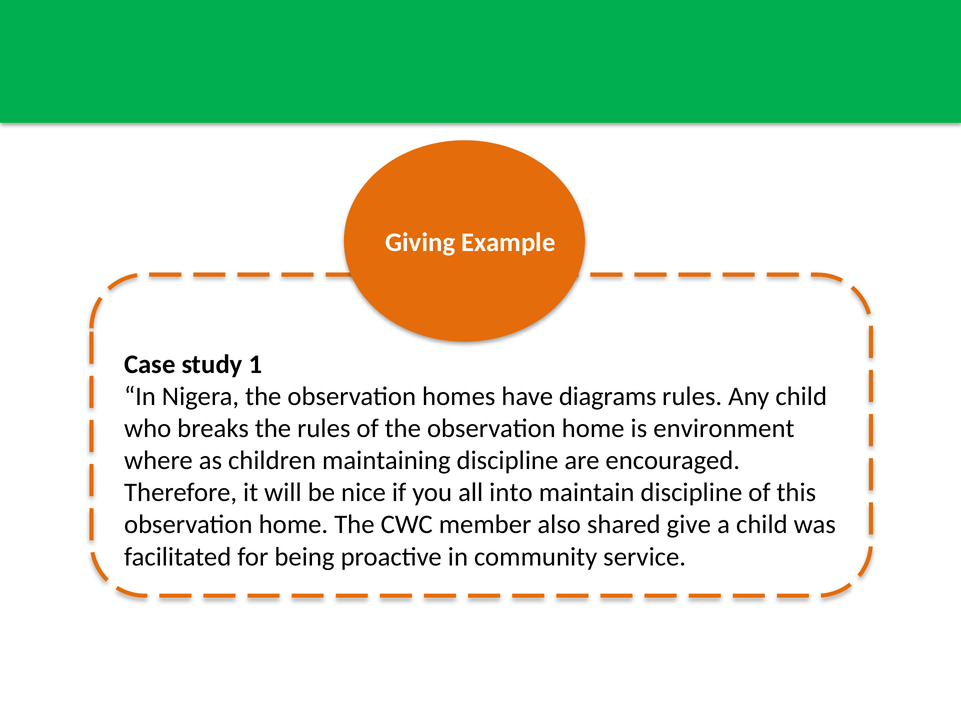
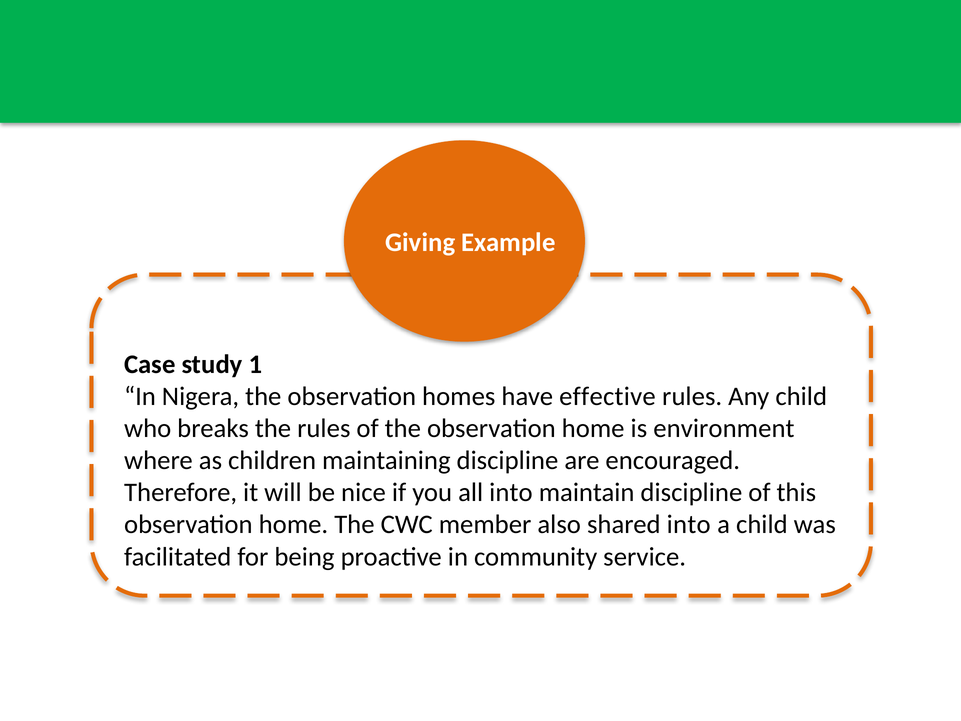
diagrams: diagrams -> effective (607, 396)
shared give: give -> into (689, 524)
